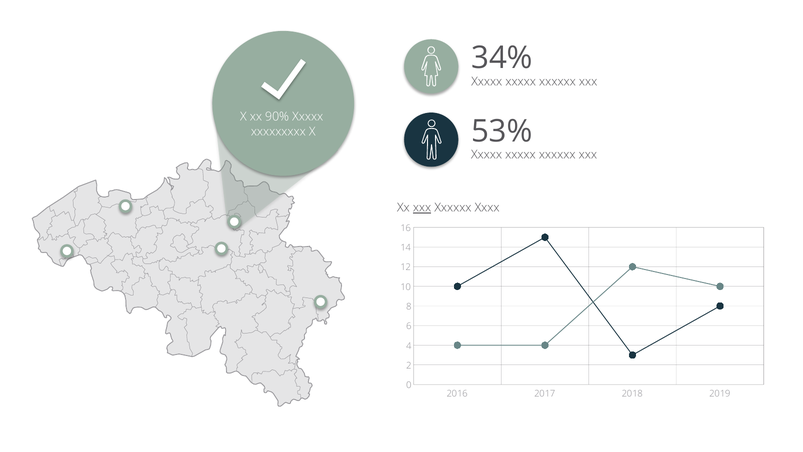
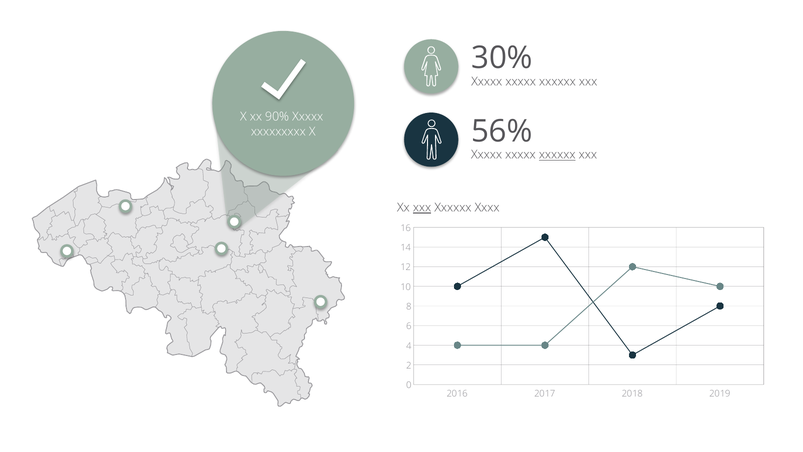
34%: 34% -> 30% (502, 58)
53%: 53% -> 56% (502, 131)
xxxxxx underline: none -> present (557, 155)
